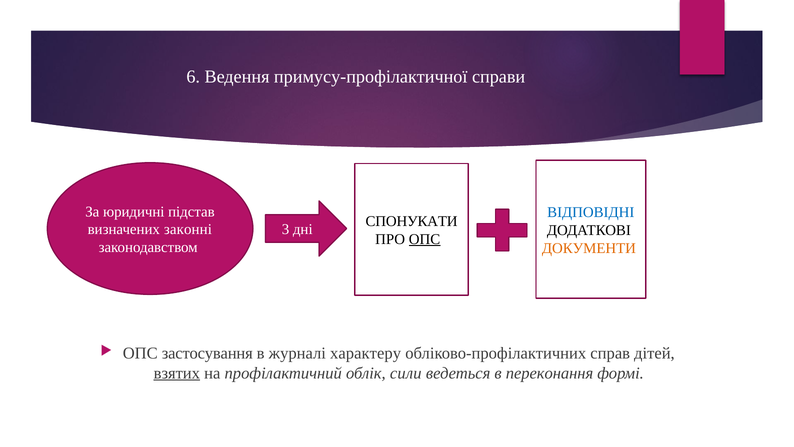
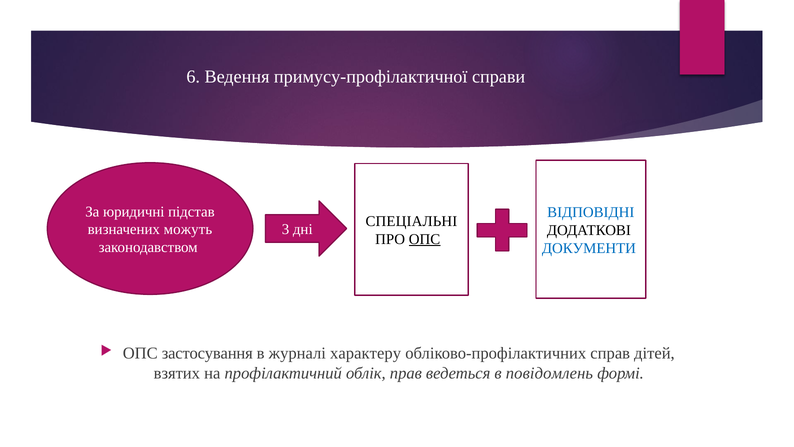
СПОНУКАТИ: СПОНУКАТИ -> СПЕЦІАЛЬНІ (411, 221)
законні: законні -> можуть (188, 229)
ДОКУМЕНТИ colour: orange -> blue (589, 248)
взятих underline: present -> none (177, 373)
сили: сили -> прав (406, 373)
переконання: переконання -> повідомлень (549, 373)
